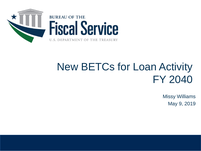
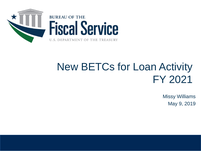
2040: 2040 -> 2021 (181, 79)
